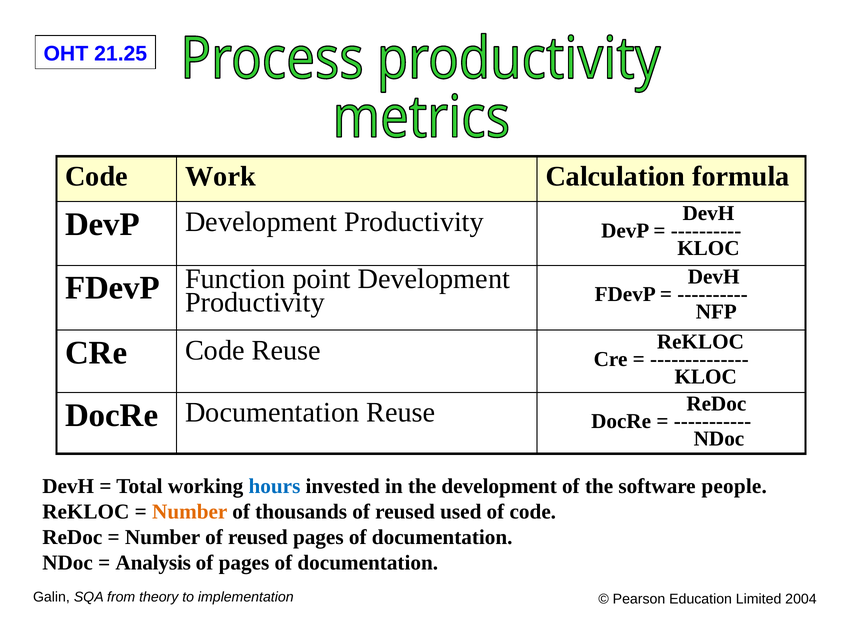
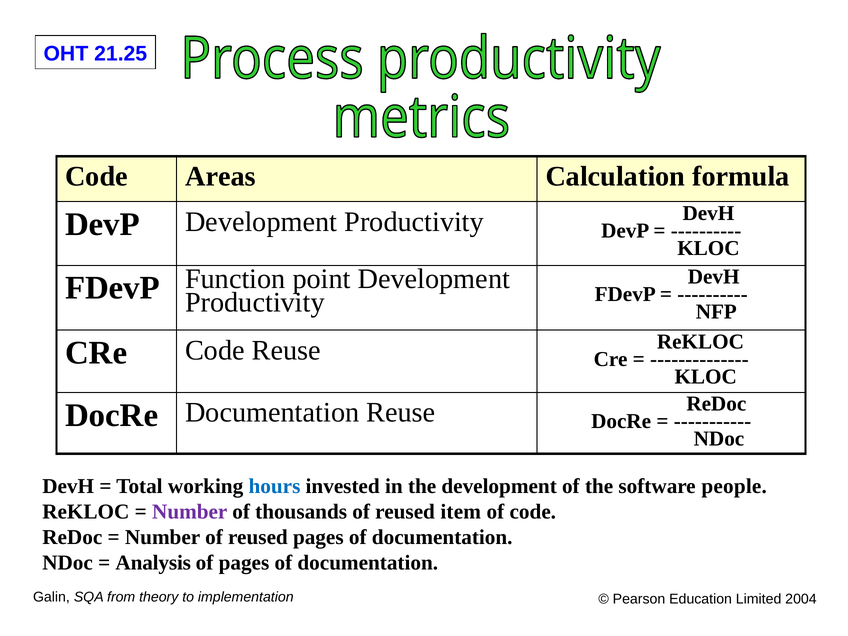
Work: Work -> Areas (220, 176)
Number colour: orange -> purple (190, 512)
used: used -> item (461, 512)
